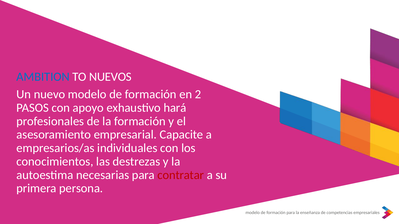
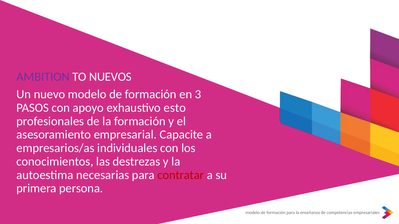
AMBITION colour: blue -> purple (43, 77)
2: 2 -> 3 (198, 94)
hará: hará -> esto (175, 108)
